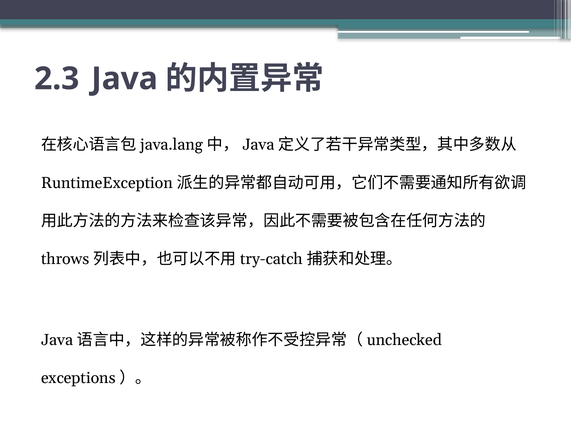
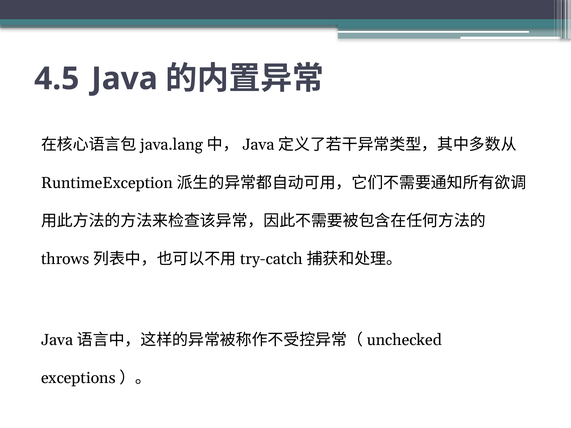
2.3: 2.3 -> 4.5 (57, 79)
